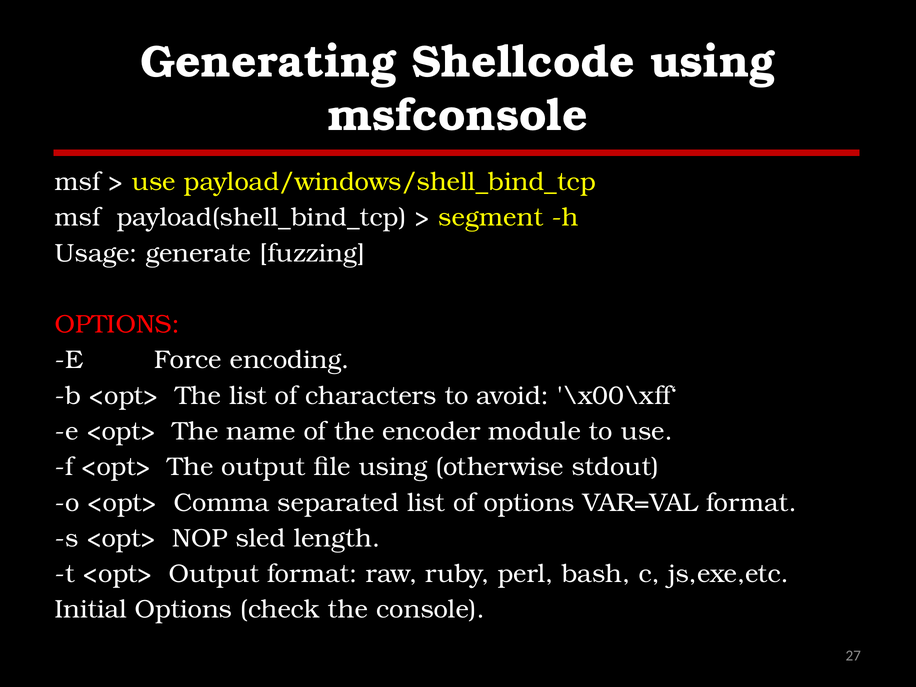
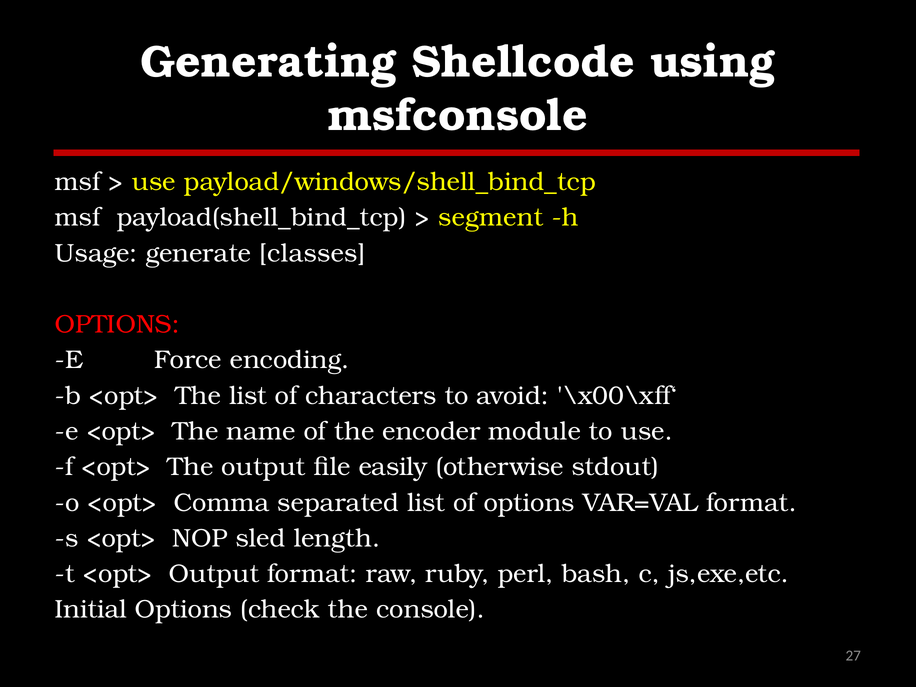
fuzzing: fuzzing -> classes (312, 253)
file using: using -> easily (393, 467)
